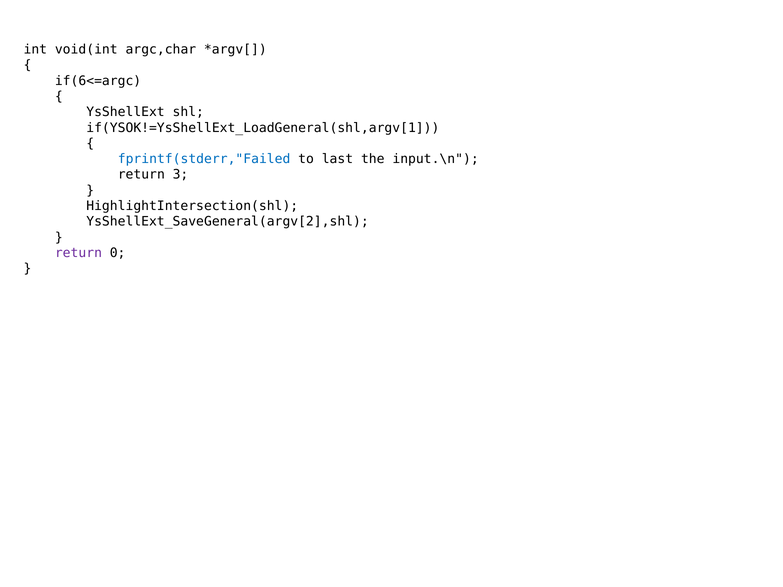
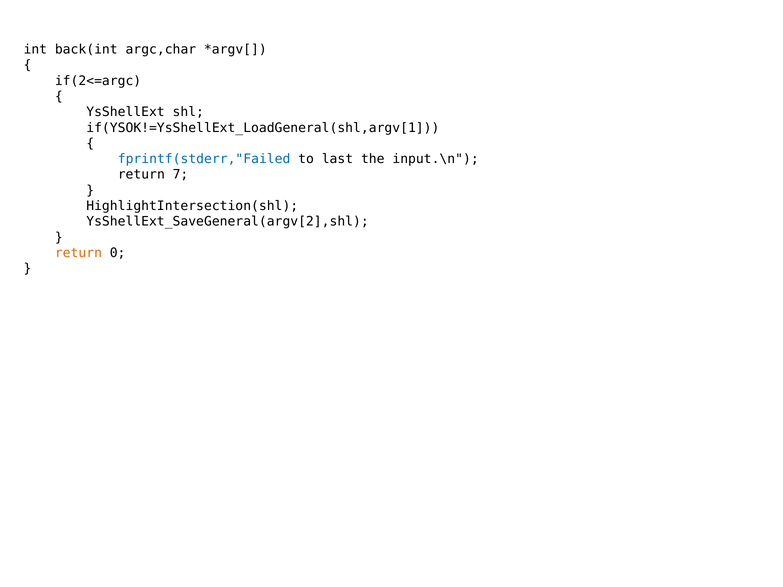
void(int: void(int -> back(int (86, 49)
if(6<=argc: if(6<=argc -> if(2<=argc (98, 81)
3: 3 -> 7 (181, 175)
return colour: purple -> orange (78, 253)
